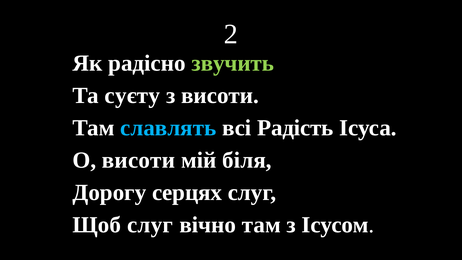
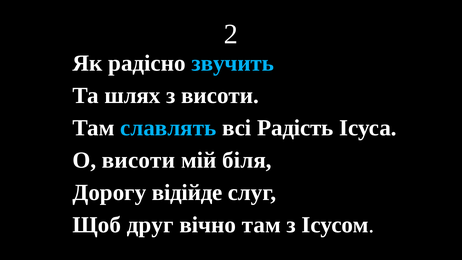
звучить colour: light green -> light blue (233, 63)
суєту: суєту -> шлях (133, 95)
серцях: серцях -> відійде (187, 192)
Щоб слуг: слуг -> друг (150, 225)
